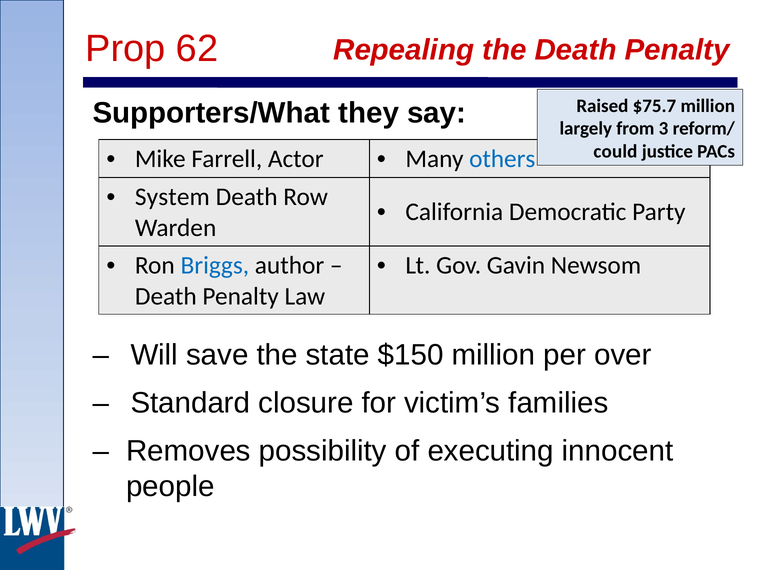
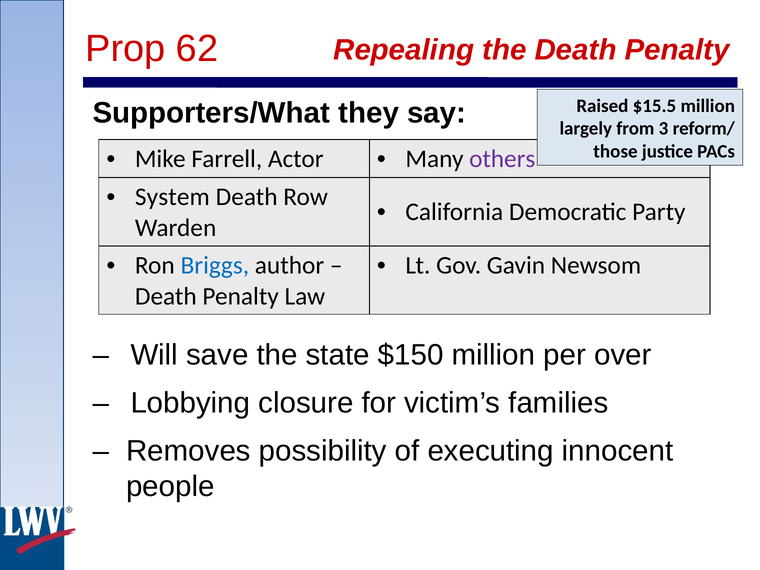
$75.7: $75.7 -> $15.5 (654, 106)
could: could -> those (616, 151)
others colour: blue -> purple (502, 159)
Standard: Standard -> Lobbying (190, 403)
